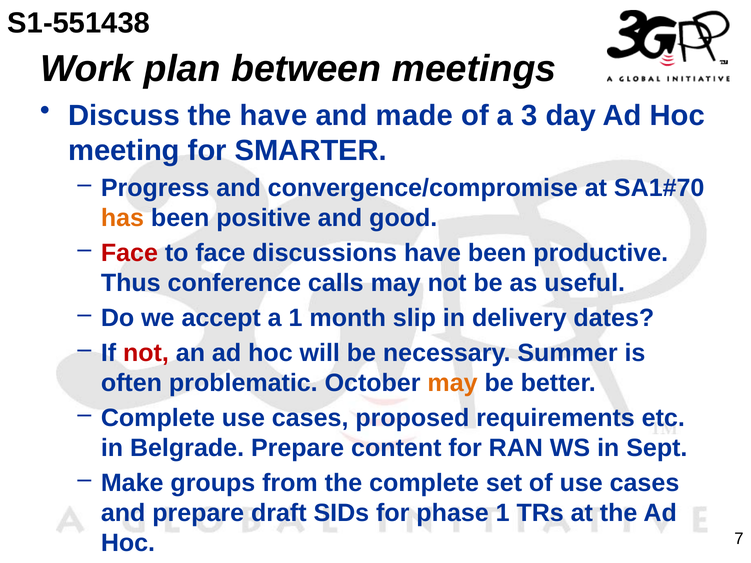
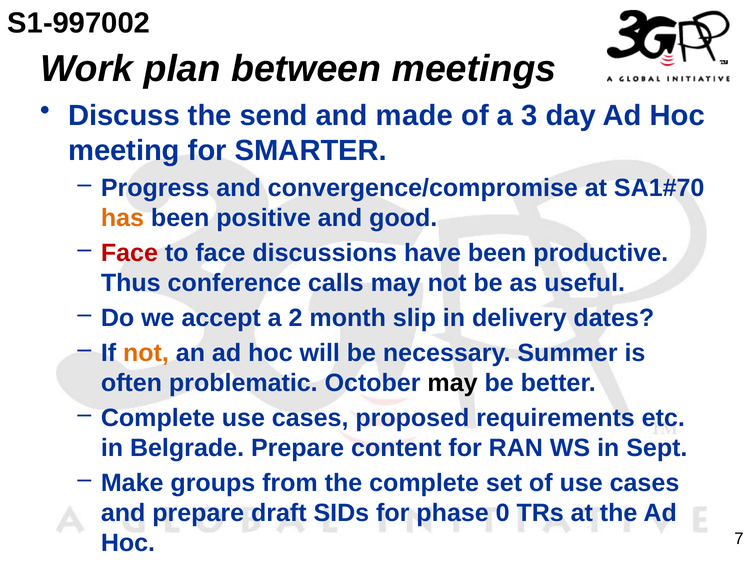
S1-551438: S1-551438 -> S1-997002 (79, 23)
the have: have -> send (274, 116)
a 1: 1 -> 2 (296, 318)
not colour: red -> orange (146, 353)
may colour: orange -> black (453, 383)
phase 1: 1 -> 0 (503, 513)
